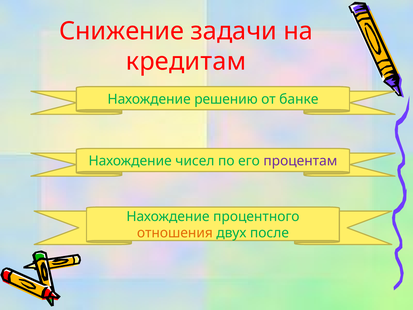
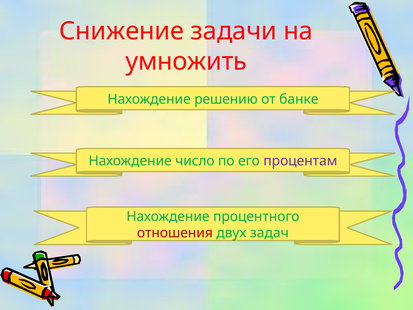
кредитам: кредитам -> умножить (186, 61)
чисел: чисел -> число (195, 161)
отношения colour: orange -> red (175, 233)
после: после -> задач (269, 233)
